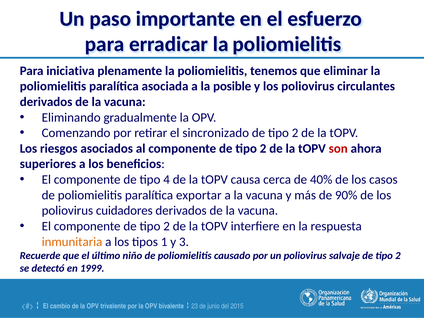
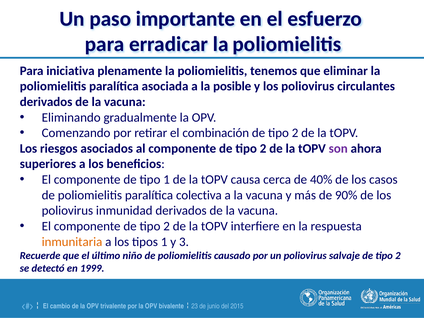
sincronizado: sincronizado -> combinación (216, 133)
son colour: red -> purple (338, 149)
tipo 4: 4 -> 1 (167, 180)
exportar: exportar -> colectiva (199, 195)
cuidadores: cuidadores -> inmunidad (124, 211)
